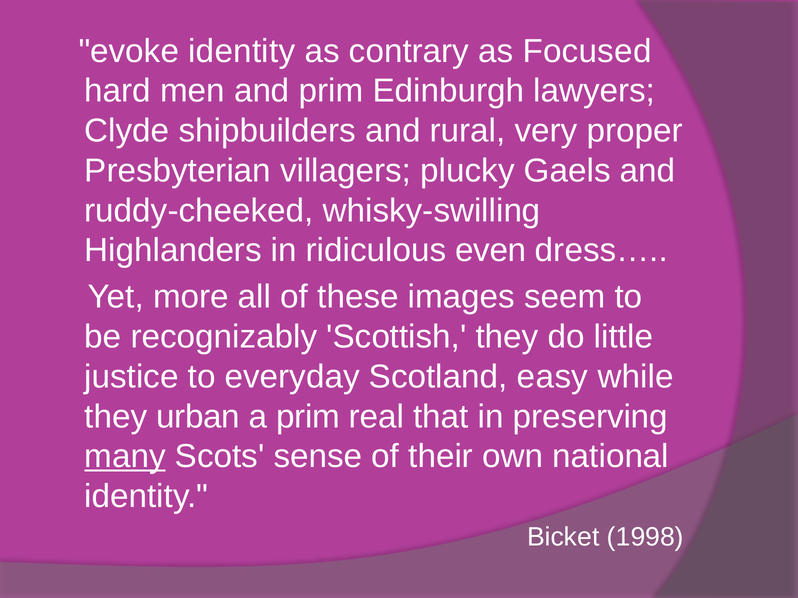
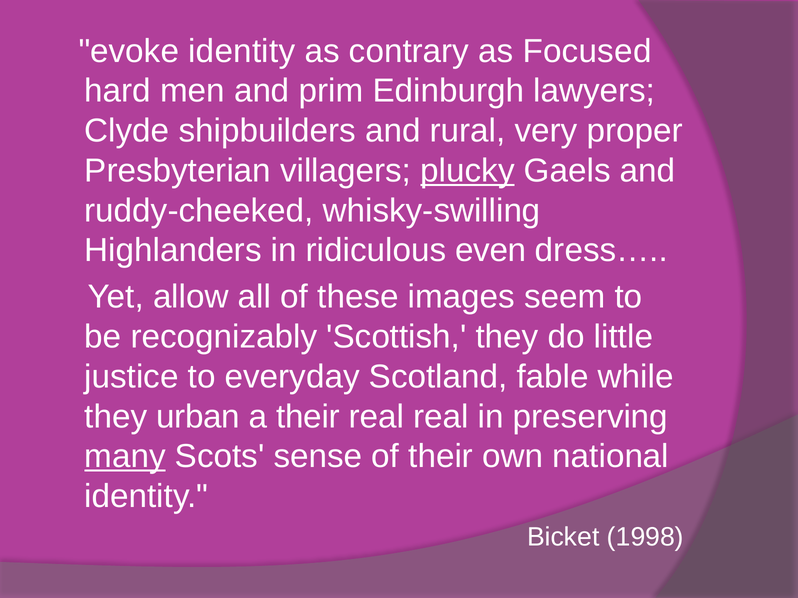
plucky underline: none -> present (468, 171)
more: more -> allow (191, 297)
easy: easy -> fable (553, 377)
a prim: prim -> their (308, 417)
real that: that -> real (441, 417)
